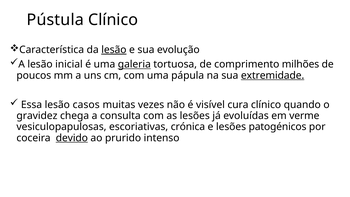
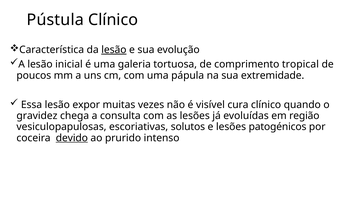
galeria underline: present -> none (134, 64)
milhões: milhões -> tropical (300, 64)
extremidade underline: present -> none (273, 75)
casos: casos -> expor (86, 105)
verme: verme -> região (304, 116)
crónica: crónica -> solutos (188, 127)
